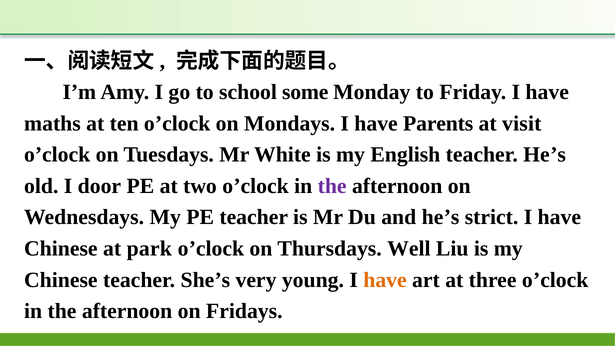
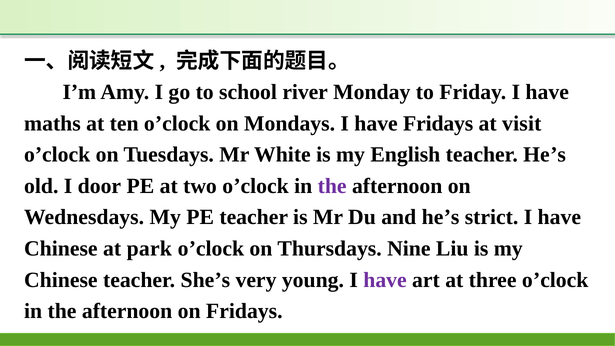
some: some -> river (305, 92)
have Parents: Parents -> Fridays (438, 124)
Well: Well -> Nine (409, 248)
have colour: orange -> purple (385, 280)
